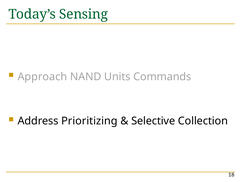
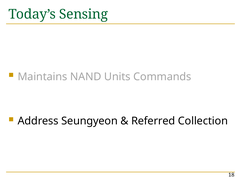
Approach: Approach -> Maintains (42, 77)
Prioritizing: Prioritizing -> Seungyeon (90, 121)
Selective: Selective -> Referred (153, 121)
